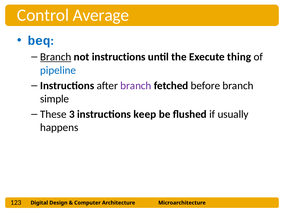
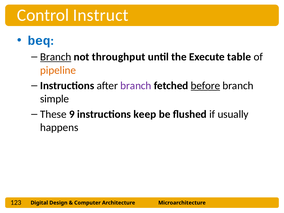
Average: Average -> Instruct (101, 15)
not instructions: instructions -> throughput (119, 57)
thing: thing -> table (239, 57)
pipeline colour: blue -> orange (58, 70)
before underline: none -> present (205, 86)
3: 3 -> 9 (72, 114)
